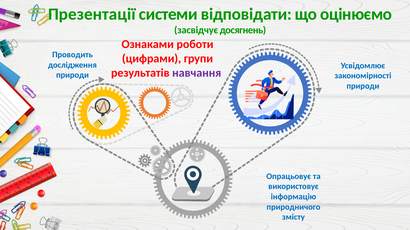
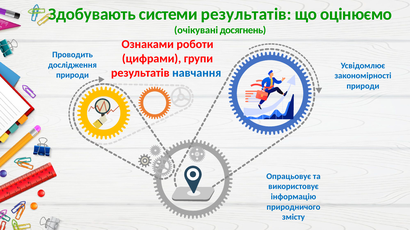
Презентації: Презентації -> Здобувають (92, 14)
системи відповідати: відповідати -> результатів (246, 14)
засвідчує: засвідчує -> очікувані (196, 30)
навчання colour: purple -> blue (197, 73)
